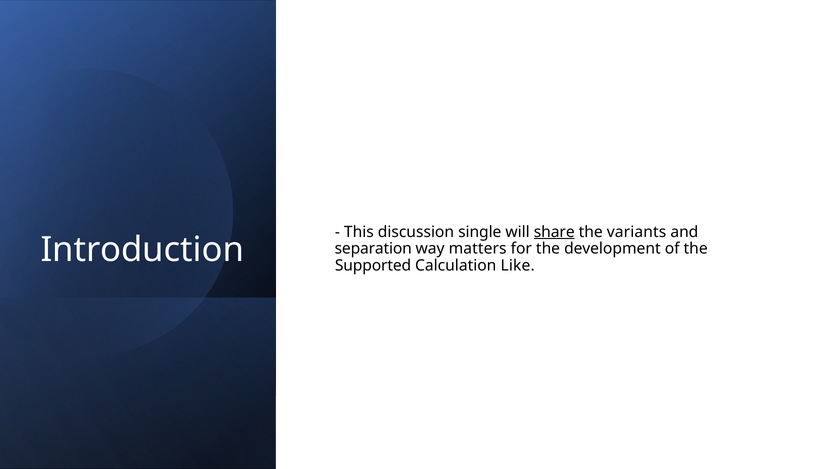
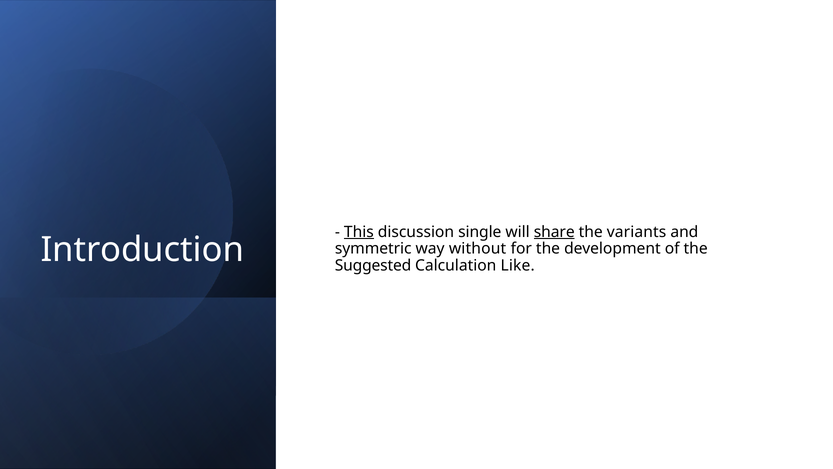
This underline: none -> present (359, 232)
separation: separation -> symmetric (373, 249)
matters: matters -> without (478, 249)
Supported: Supported -> Suggested (373, 265)
